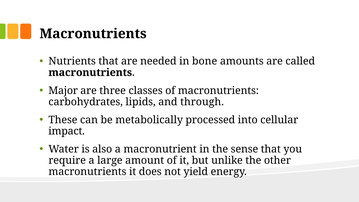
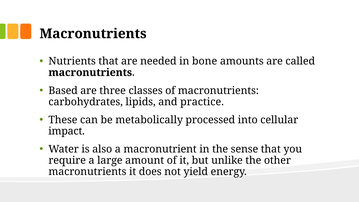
Major: Major -> Based (63, 91)
through: through -> practice (202, 102)
